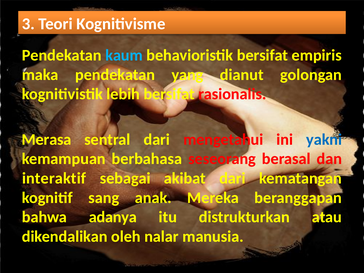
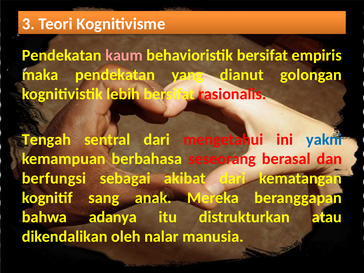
kaum colour: light blue -> pink (124, 55)
Merasa: Merasa -> Tengah (46, 139)
interaktif: interaktif -> berfungsi (54, 178)
